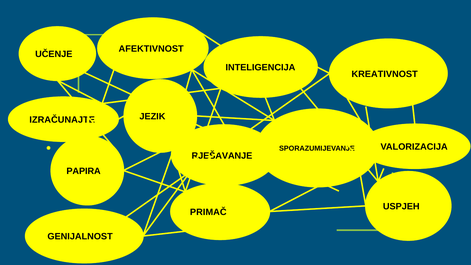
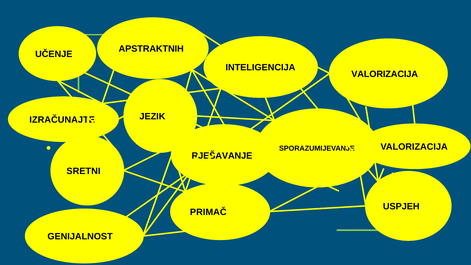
AFEKTIVNOST: AFEKTIVNOST -> APSTRAKTNIH (151, 49)
KREATIVNOST: KREATIVNOST -> VALORIZACIJA (385, 74)
PAPIRA: PAPIRA -> SRETNI (83, 171)
